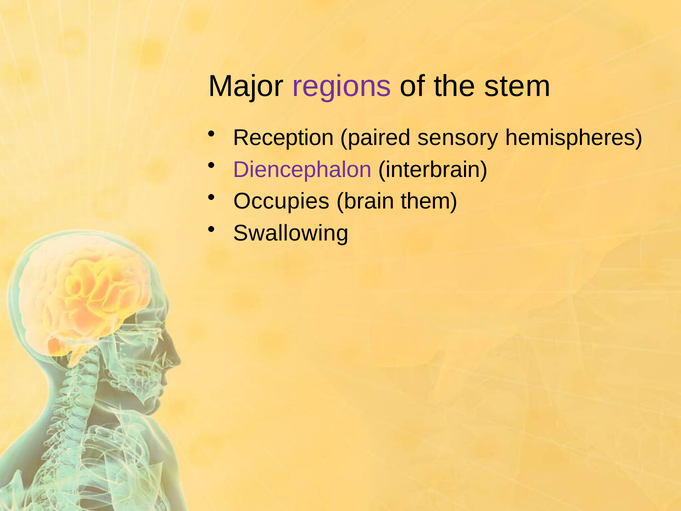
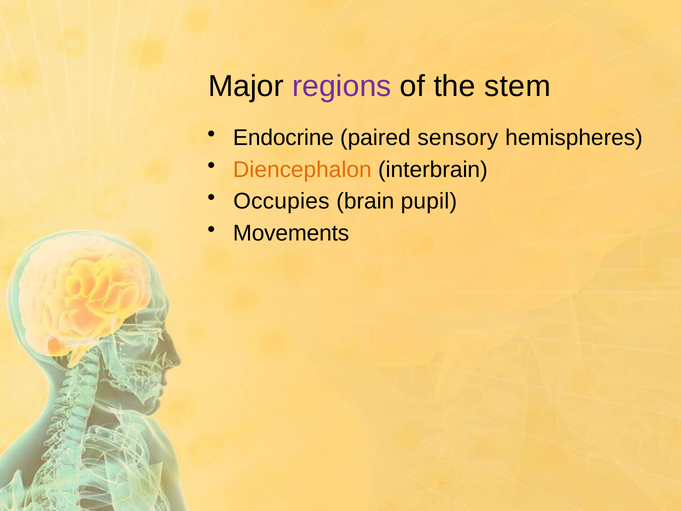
Reception: Reception -> Endocrine (283, 138)
Diencephalon colour: purple -> orange (302, 170)
them: them -> pupil (429, 201)
Swallowing: Swallowing -> Movements (291, 233)
